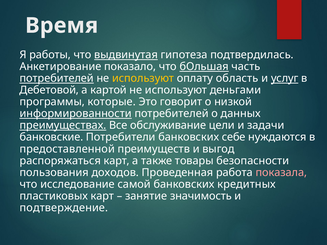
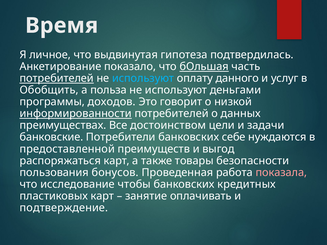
работы: работы -> личное (50, 55)
выдвинутая underline: present -> none (126, 55)
используют colour: yellow -> light blue (143, 78)
область: область -> данного (237, 78)
услуг underline: present -> none (285, 78)
Дебетовой: Дебетовой -> Обобщить (49, 90)
картой: картой -> польза (109, 90)
которые: которые -> доходов (112, 102)
преимуществах underline: present -> none (63, 126)
обслуживание: обслуживание -> достоинством (168, 126)
доходов: доходов -> бонусов (115, 173)
самой: самой -> чтобы (134, 184)
значимость: значимость -> оплачивать (201, 196)
